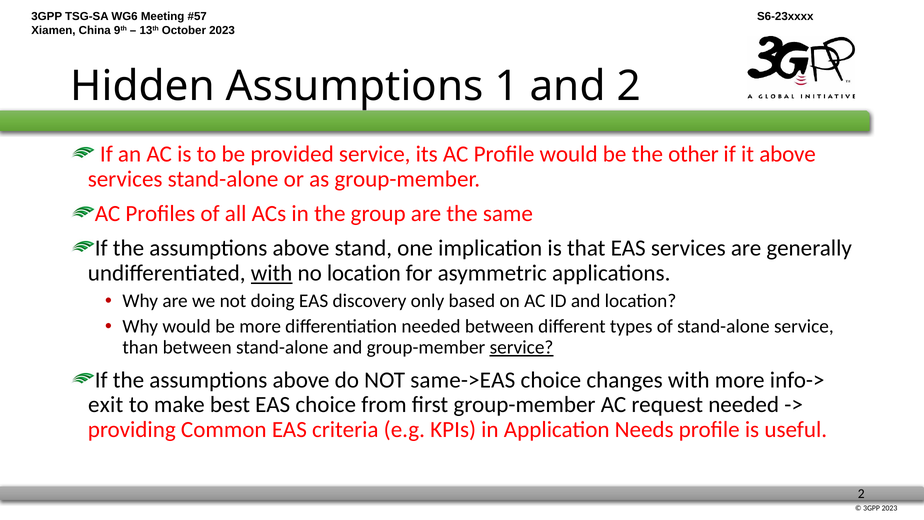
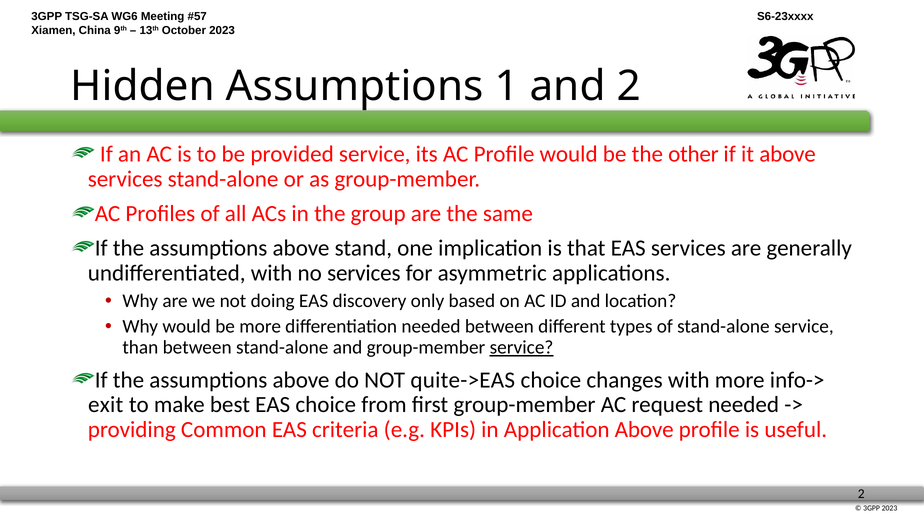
with underline: present -> none (272, 273)
no location: location -> services (364, 273)
same->EAS: same->EAS -> quite->EAS (463, 380)
Application Needs: Needs -> Above (644, 430)
